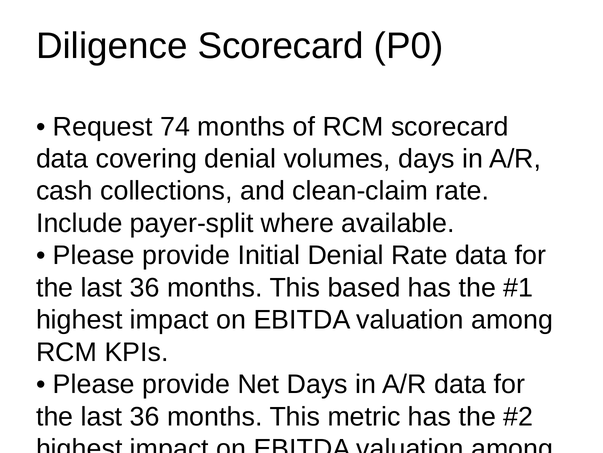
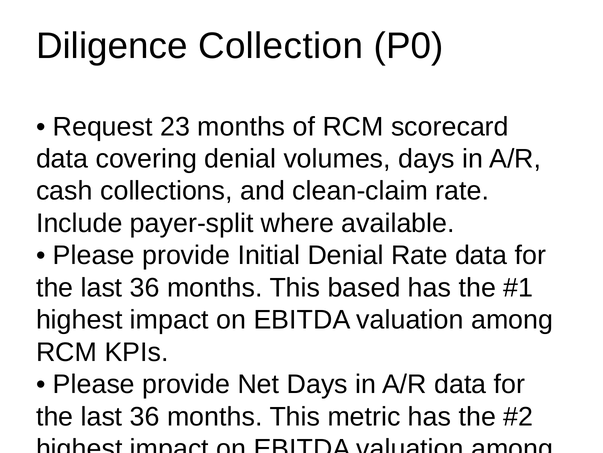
Diligence Scorecard: Scorecard -> Collection (281, 46)
74: 74 -> 23 (175, 126)
